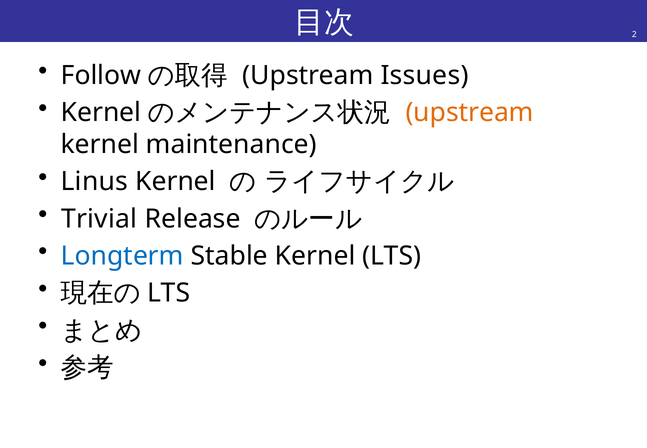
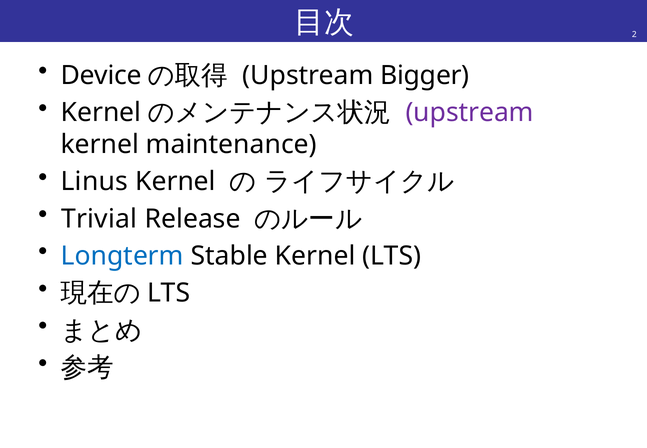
Follow: Follow -> Device (101, 75)
Issues: Issues -> Bigger (425, 75)
upstream colour: orange -> purple (470, 113)
